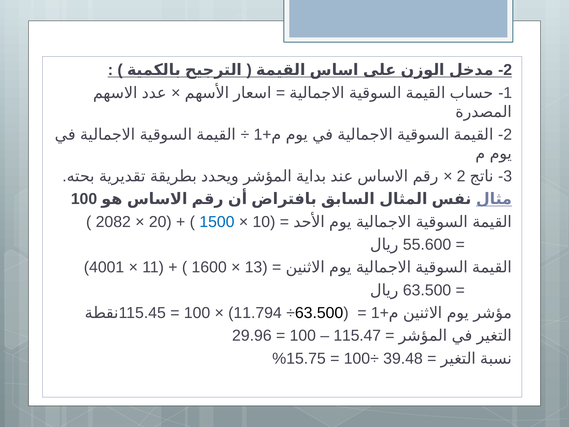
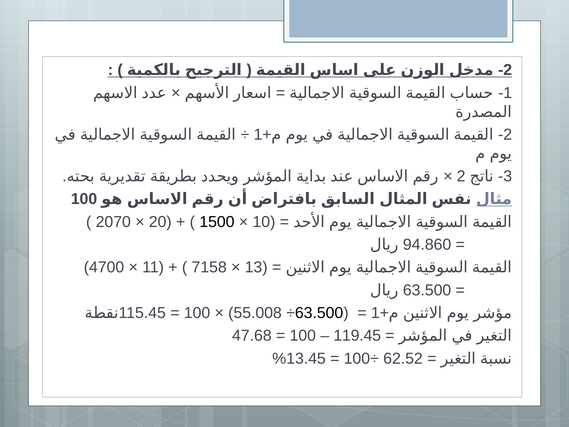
2082: 2082 -> 2070 (113, 222)
1500 colour: blue -> black (217, 222)
55.600: 55.600 -> 94.860 (427, 244)
4001: 4001 -> 4700 (107, 267)
1600: 1600 -> 7158 (209, 267)
11.794: 11.794 -> 55.008 (258, 313)
29.96: 29.96 -> 47.68 (252, 336)
115.47: 115.47 -> 119.45 (357, 336)
15.75: 15.75 -> 13.45 (306, 358)
39.48: 39.48 -> 62.52 (403, 358)
